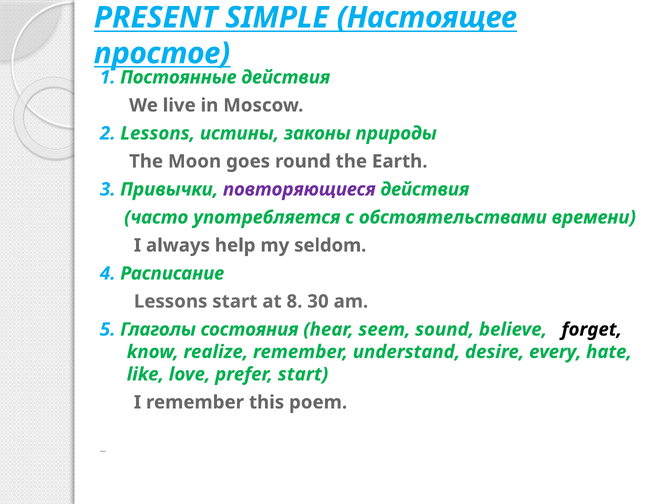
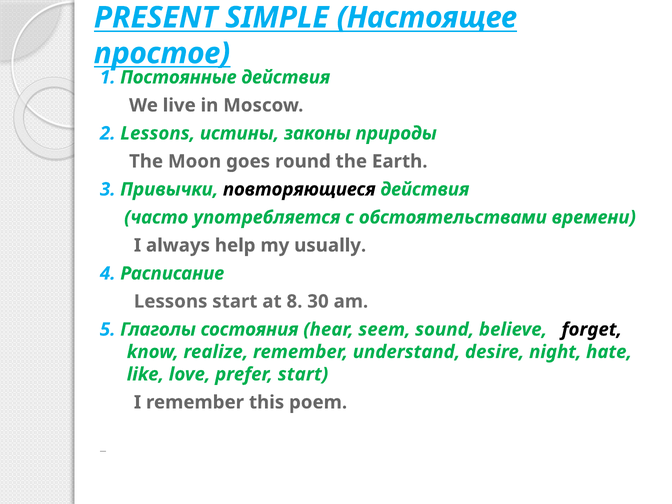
повторяющиеся colour: purple -> black (299, 189)
seldom: seldom -> usually (330, 245)
every: every -> night (555, 352)
